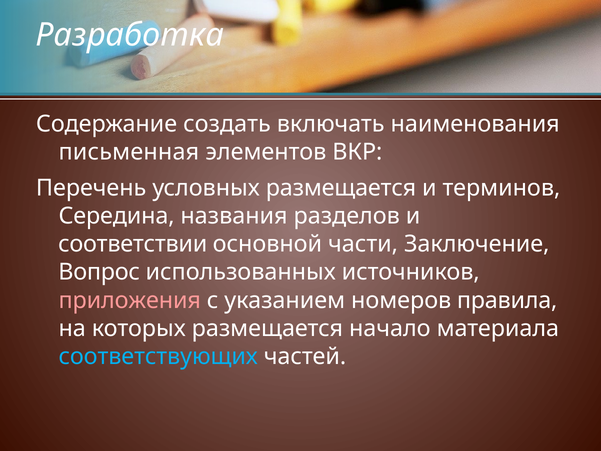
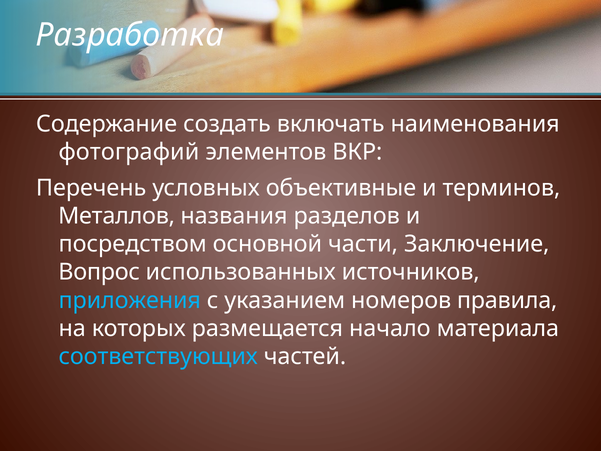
письменная: письменная -> фотографий (129, 152)
условных размещается: размещается -> объективные (341, 188)
Середина: Середина -> Металлов (117, 216)
соответствии: соответствии -> посредством (133, 244)
приложения colour: pink -> light blue (130, 300)
